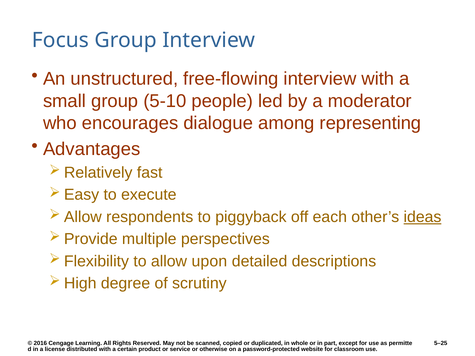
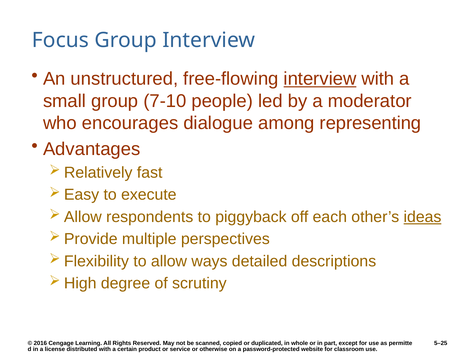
interview underline: none -> present (320, 79)
5-10: 5-10 -> 7-10 (165, 101)
upon: upon -> ways (209, 261)
